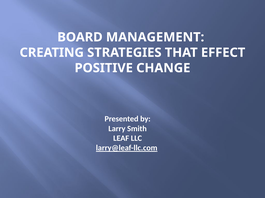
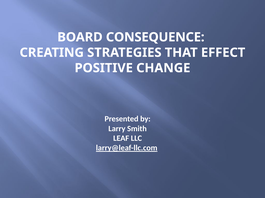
MANAGEMENT: MANAGEMENT -> CONSEQUENCE (155, 37)
